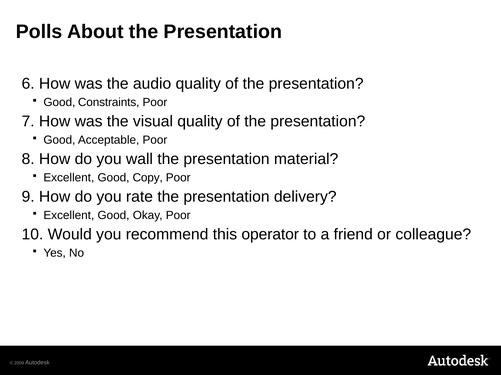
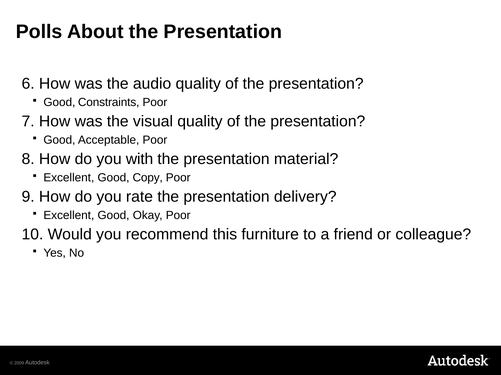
wall: wall -> with (140, 159)
operator: operator -> furniture (270, 235)
